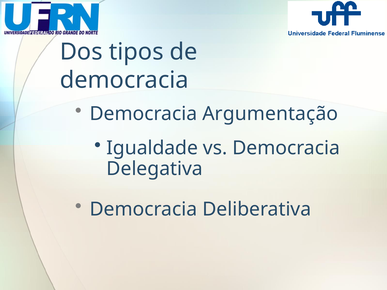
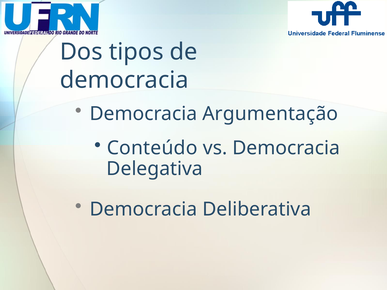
Igualdade: Igualdade -> Conteúdo (152, 148)
